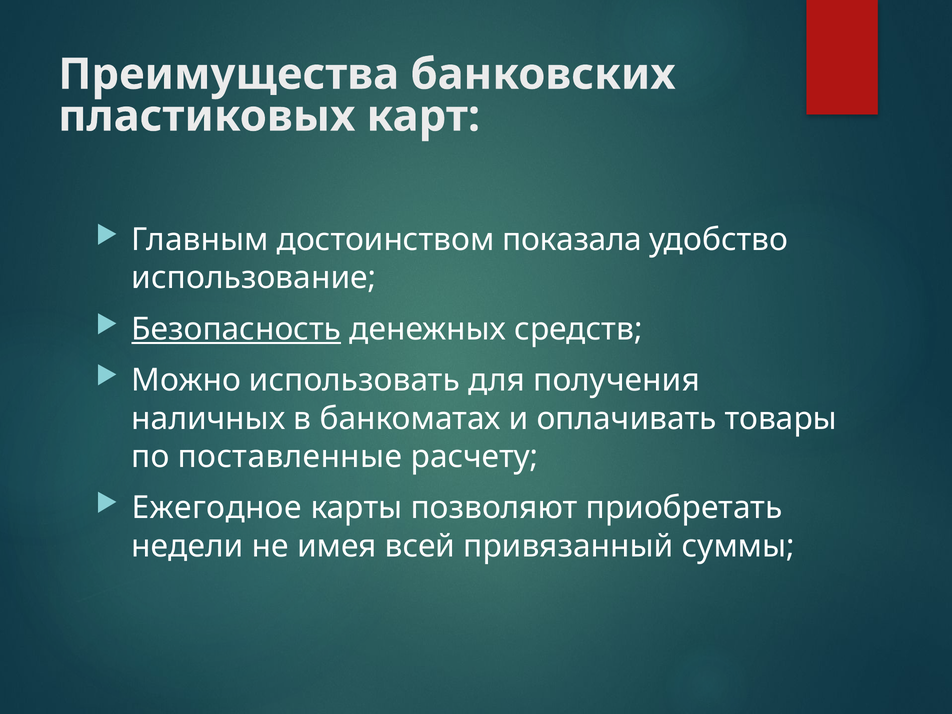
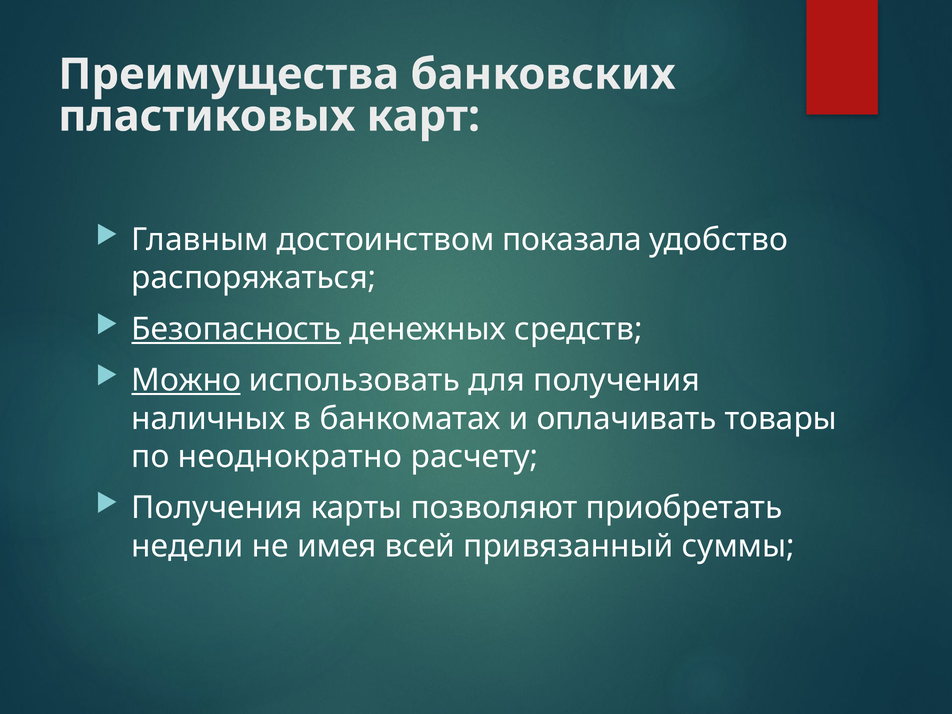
использование: использование -> распоряжаться (254, 278)
Можно underline: none -> present (186, 380)
поставленные: поставленные -> неоднократно (290, 457)
Ежегодное: Ежегодное -> Получения (217, 508)
